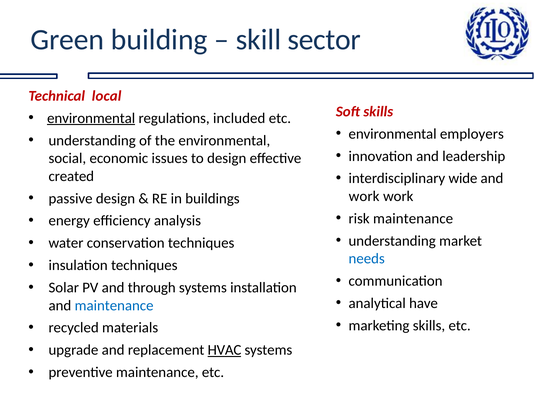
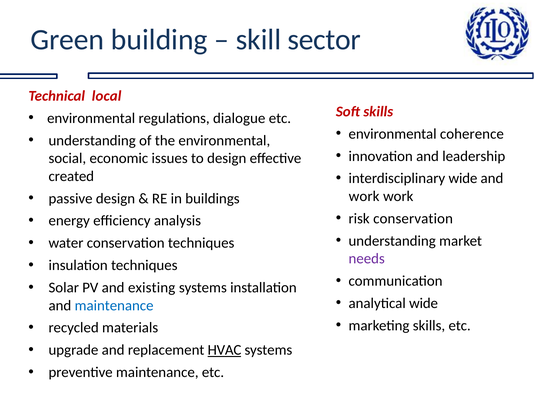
environmental underline: present -> none (91, 118)
included: included -> dialogue (239, 118)
employers: employers -> coherence (472, 134)
risk maintenance: maintenance -> conservation (413, 219)
needs colour: blue -> purple (367, 259)
through: through -> existing (152, 288)
analytical have: have -> wide (424, 303)
